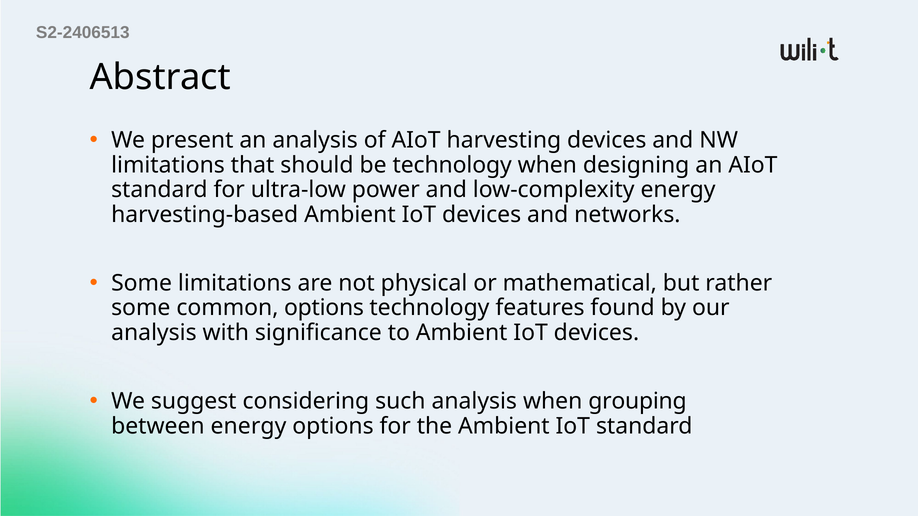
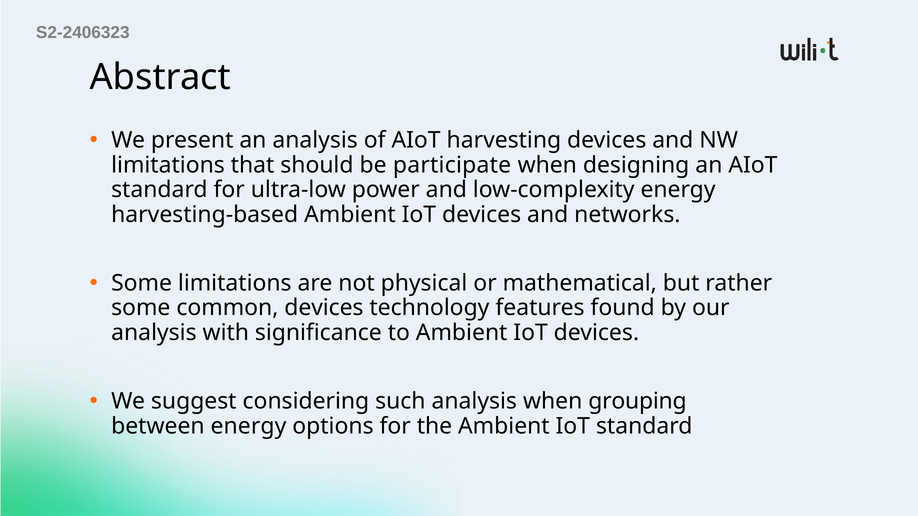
S2-2406513: S2-2406513 -> S2-2406323 (83, 32)
be technology: technology -> participate (452, 165)
common options: options -> devices (324, 308)
